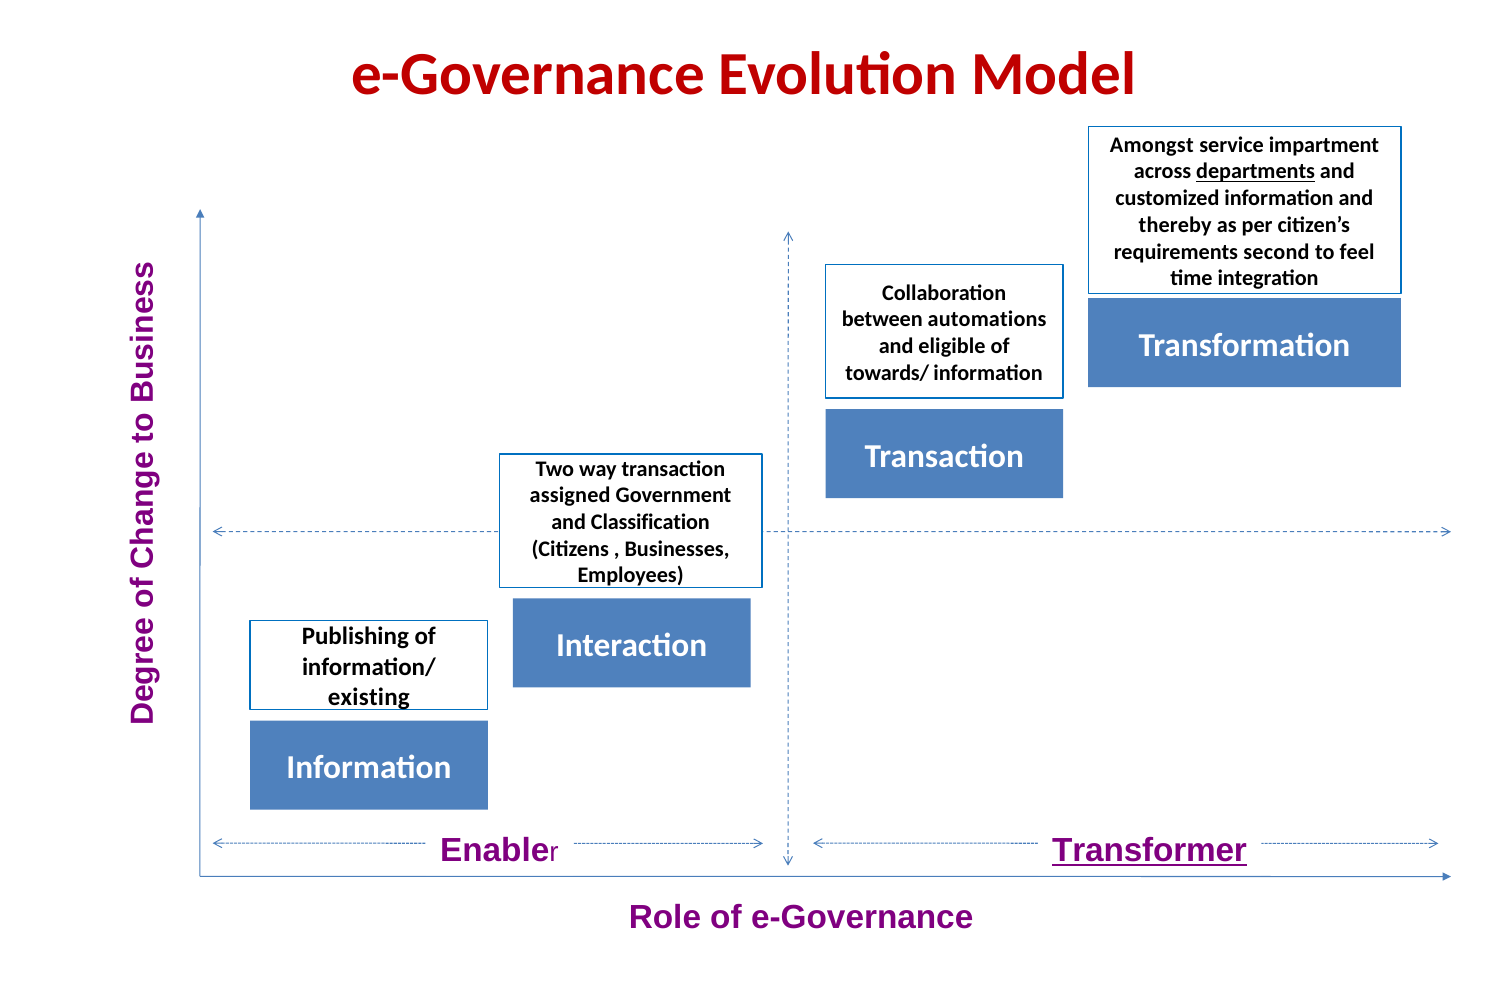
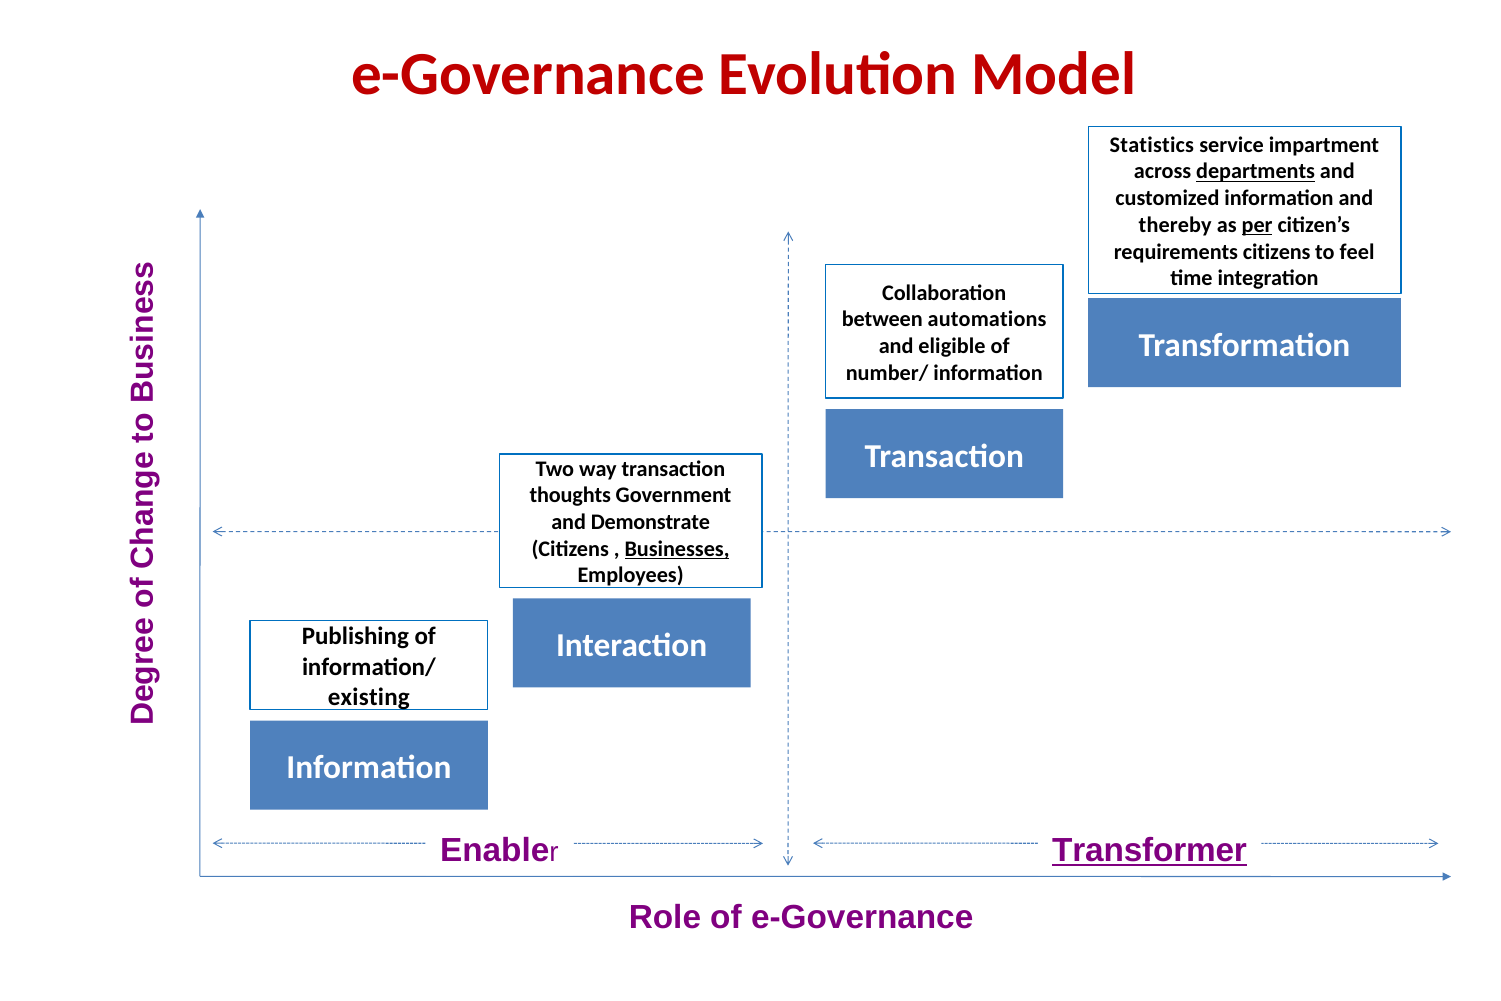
Amongst: Amongst -> Statistics (1152, 145)
per underline: none -> present (1257, 225)
requirements second: second -> citizens (1277, 252)
towards/: towards/ -> number/ (887, 373)
assigned: assigned -> thoughts (570, 495)
Classification: Classification -> Demonstrate (650, 522)
Businesses underline: none -> present (677, 549)
